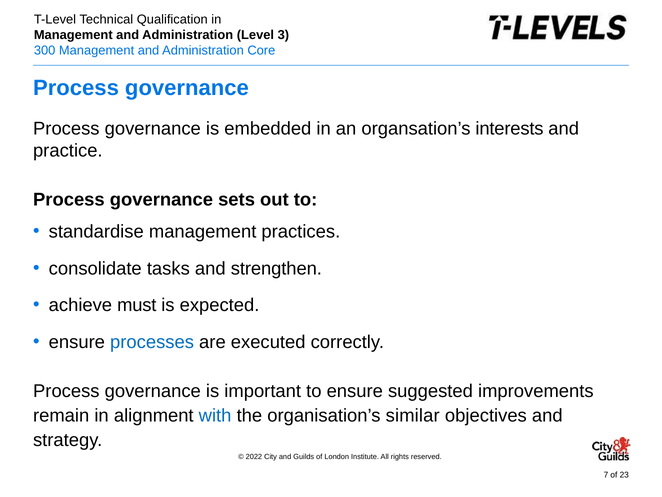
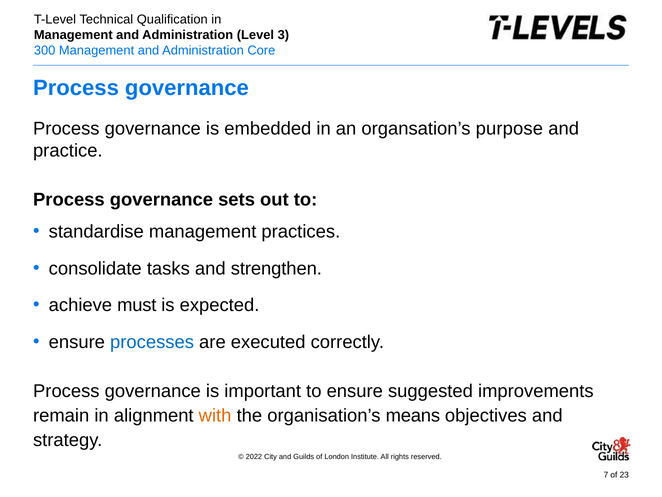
interests: interests -> purpose (509, 128)
with colour: blue -> orange (215, 415)
similar: similar -> means (413, 415)
